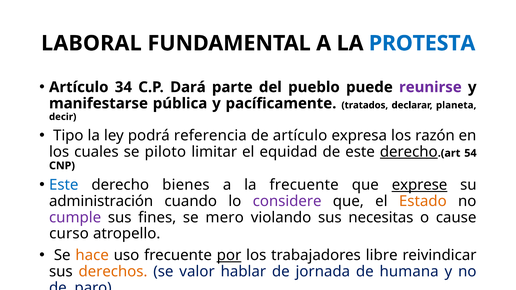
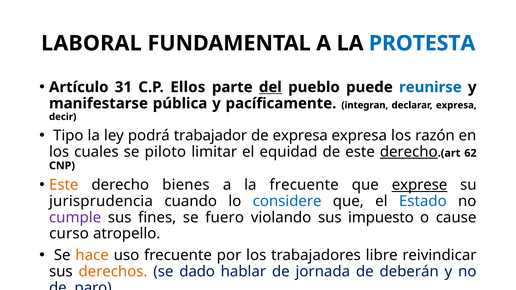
34: 34 -> 31 (123, 87)
Dará: Dará -> Ellos (188, 87)
del underline: none -> present (270, 87)
reunirse colour: purple -> blue (430, 87)
tratados: tratados -> integran (365, 105)
declarar planeta: planeta -> expresa (456, 105)
referencia: referencia -> trabajador (210, 136)
de artículo: artículo -> expresa (300, 136)
54: 54 -> 62 (470, 153)
Este colour: blue -> orange (64, 185)
administración: administración -> jurisprudencia (101, 201)
considere colour: purple -> blue (287, 201)
Estado colour: orange -> blue (423, 201)
mero: mero -> fuero (225, 218)
necesitas: necesitas -> impuesto (381, 218)
por underline: present -> none (229, 255)
valor: valor -> dado (197, 272)
humana: humana -> deberán (409, 272)
